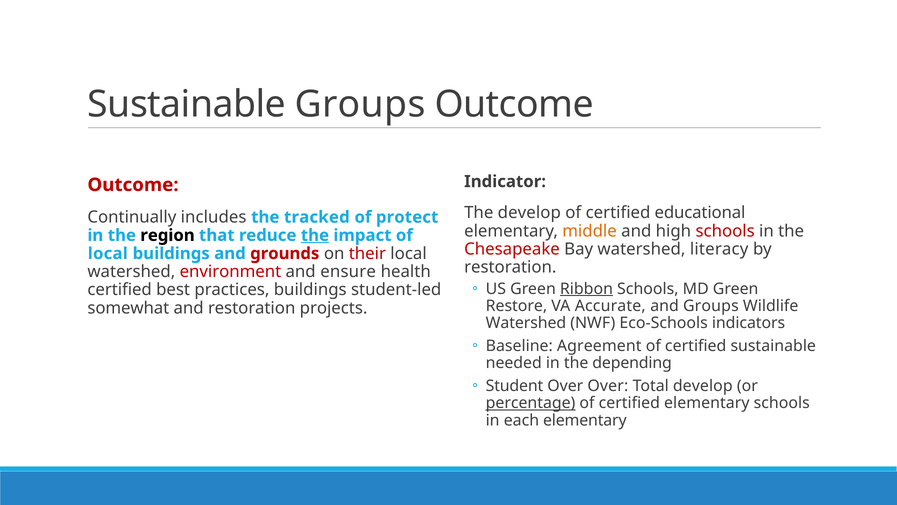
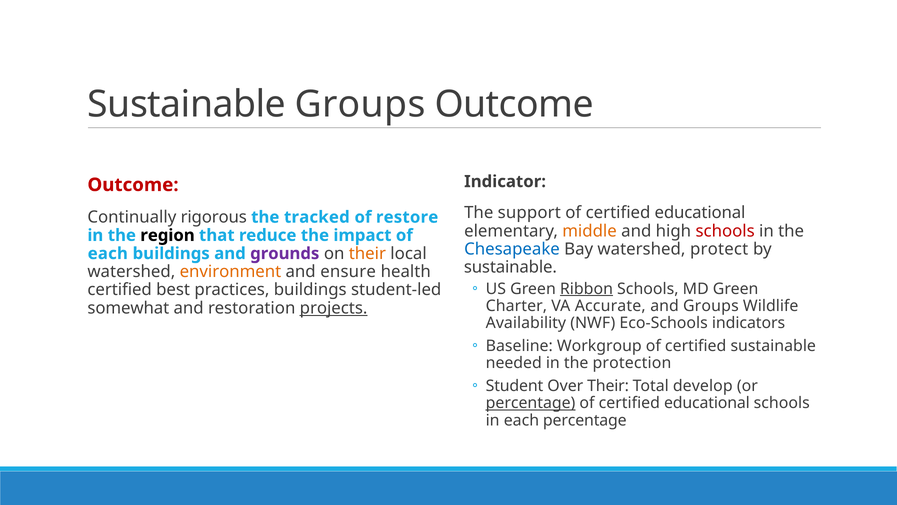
The develop: develop -> support (529, 213)
includes: includes -> rigorous (214, 217)
protect: protect -> restore (407, 217)
the underline: present -> none (315, 235)
Chesapeake colour: red -> blue (512, 249)
literacy: literacy -> protect (719, 249)
local: local -> each (108, 253)
grounds colour: red -> purple (285, 253)
their colour: red -> orange (367, 253)
restoration: restoration -> sustainable (510, 267)
environment colour: red -> orange (230, 271)
Restore: Restore -> Charter (516, 306)
projects underline: none -> present (334, 308)
Watershed: Watershed -> Availability (526, 323)
Agreement: Agreement -> Workgroup (599, 346)
depending: depending -> protection (632, 363)
Over Over: Over -> Their (608, 386)
elementary: elementary -> educational (707, 403)
each elementary: elementary -> percentage (585, 420)
